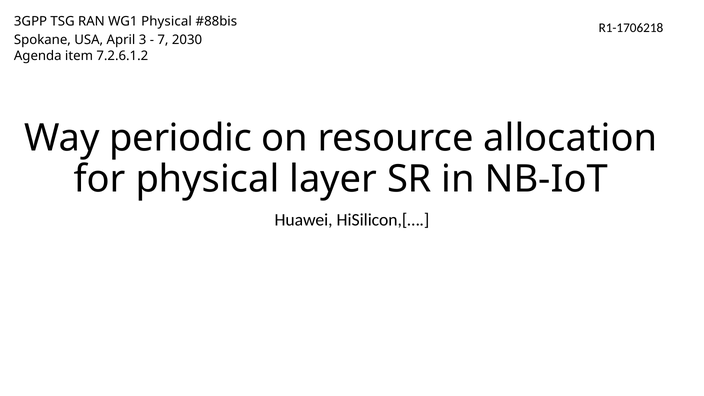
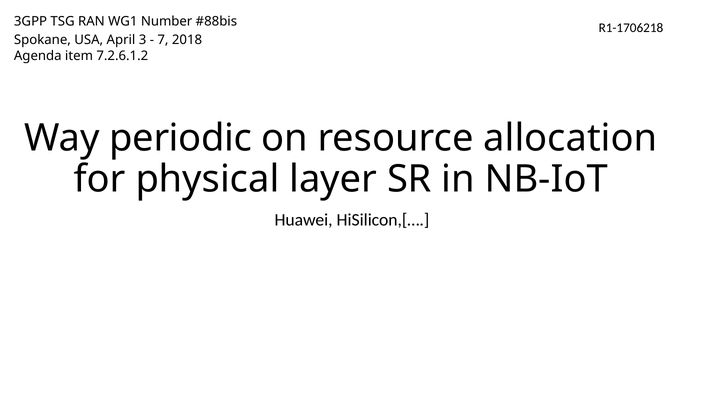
WG1 Physical: Physical -> Number (167, 22)
2030: 2030 -> 2018 (187, 40)
